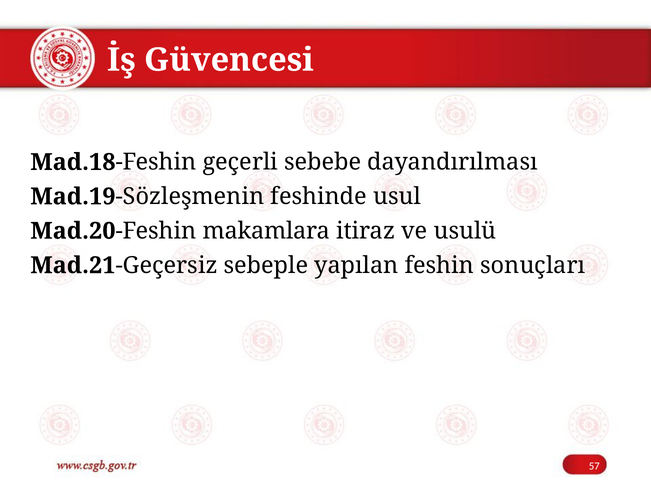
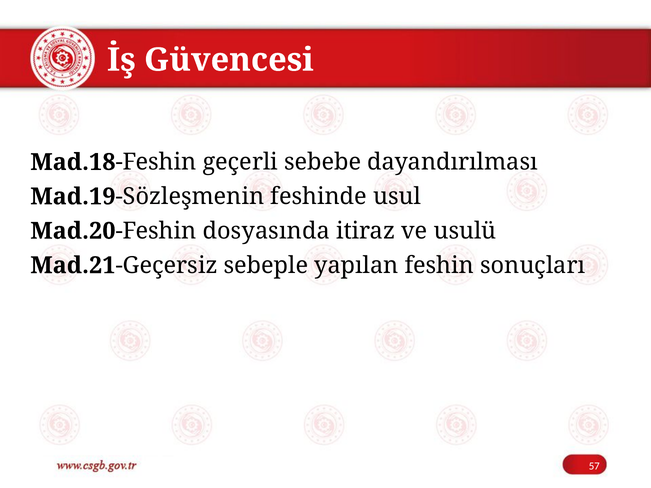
makamlara: makamlara -> dosyasında (266, 231)
